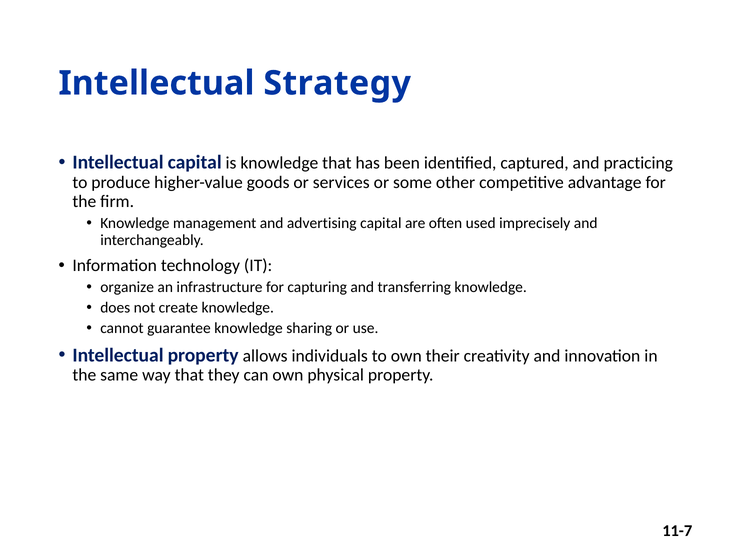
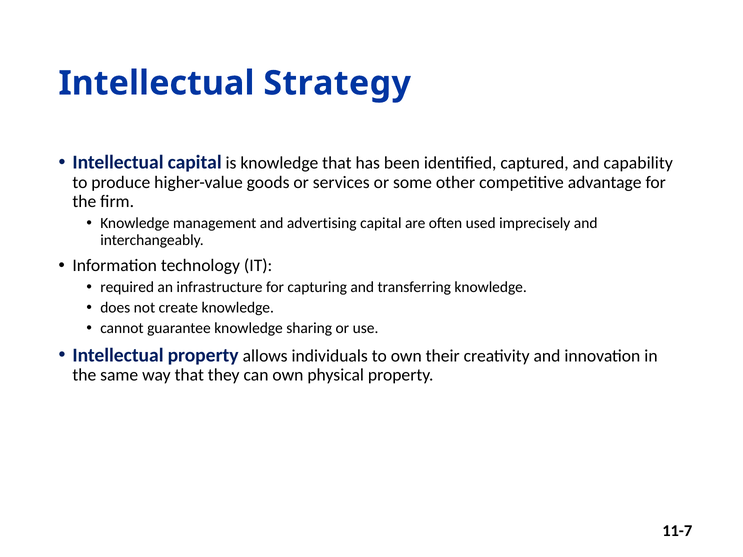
practicing: practicing -> capability (638, 163)
organize: organize -> required (127, 287)
